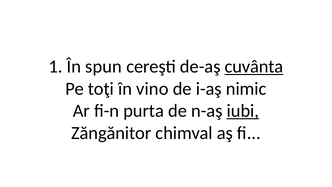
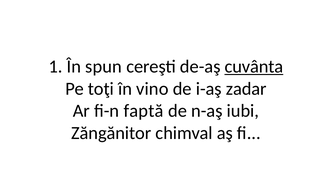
nimic: nimic -> zadar (246, 89)
purta: purta -> faptă (144, 111)
iubi underline: present -> none (243, 111)
